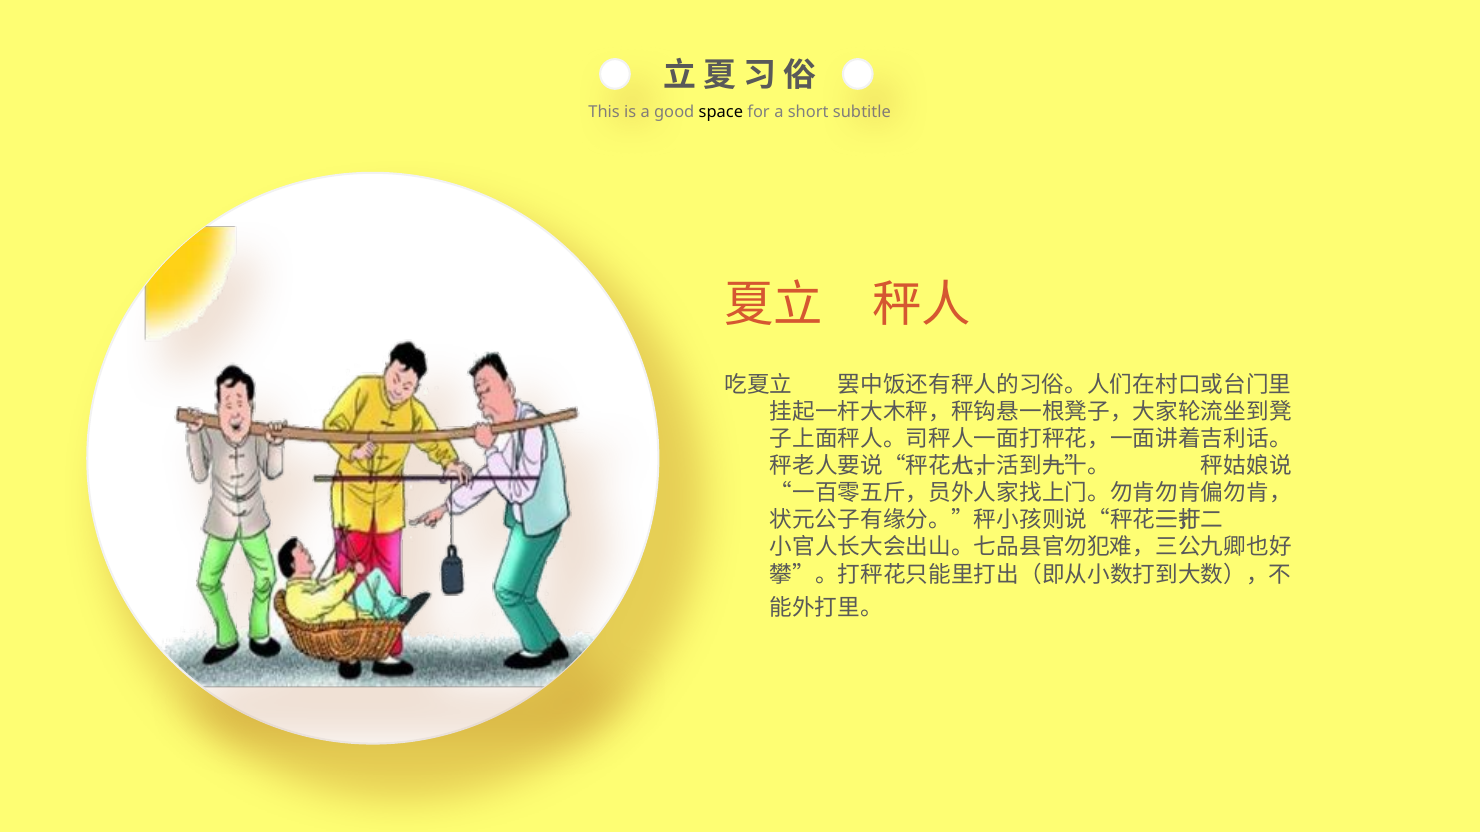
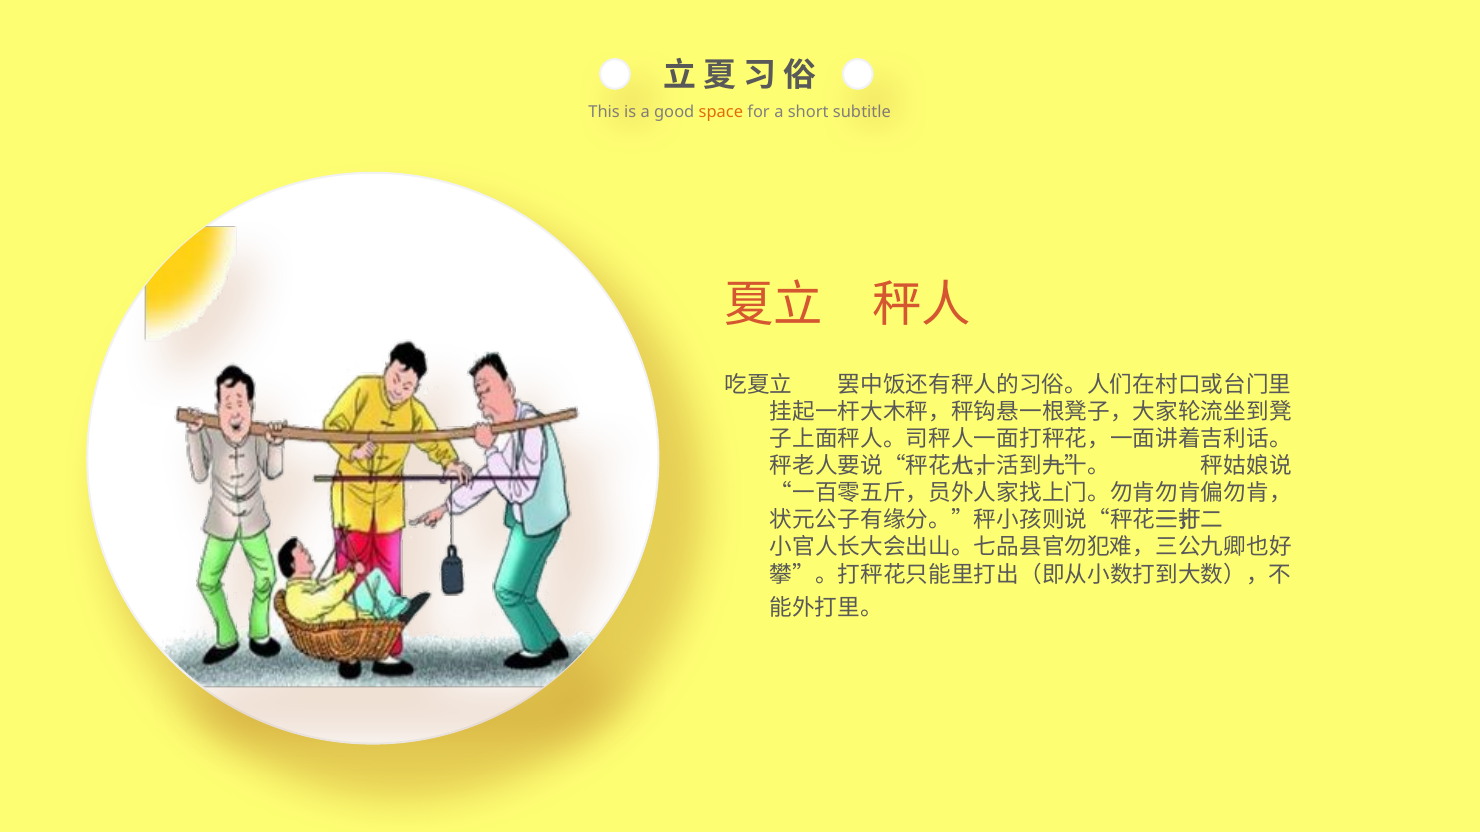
space colour: black -> orange (721, 112)
